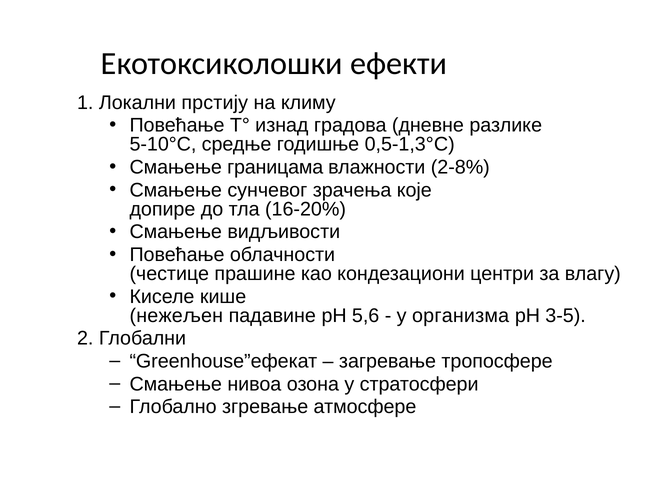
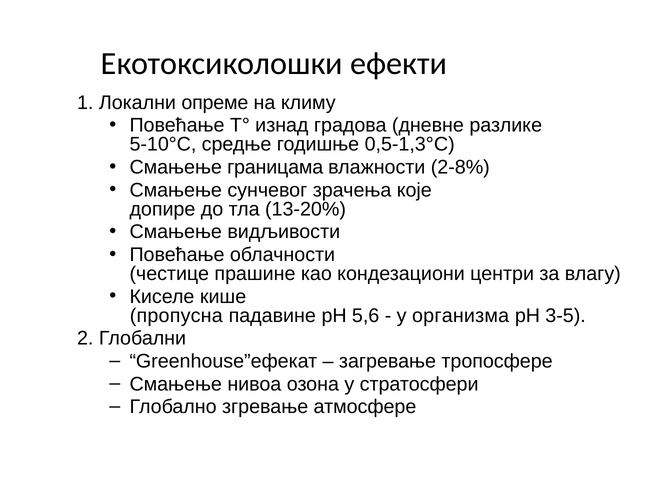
прстију: прстију -> опреме (215, 103)
16-20%: 16-20% -> 13-20% (306, 209)
нежељен: нежељен -> пропусна (176, 315)
